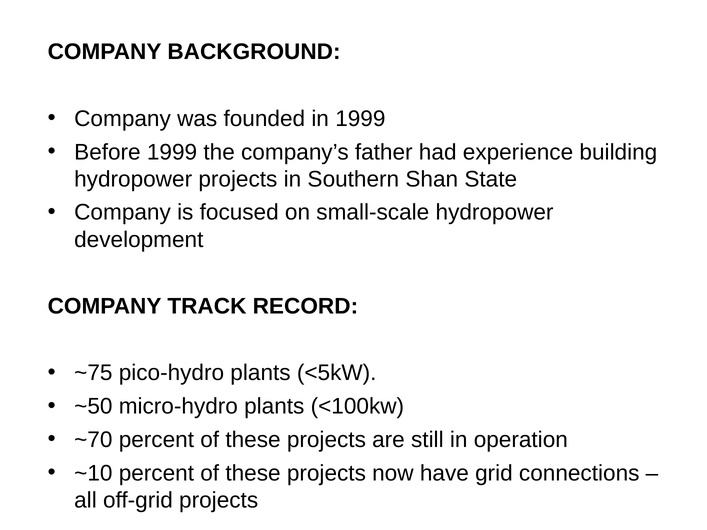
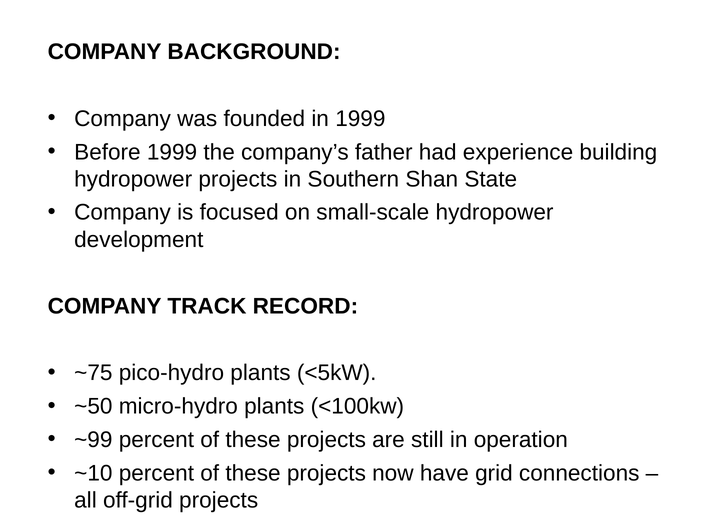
~70: ~70 -> ~99 (93, 440)
